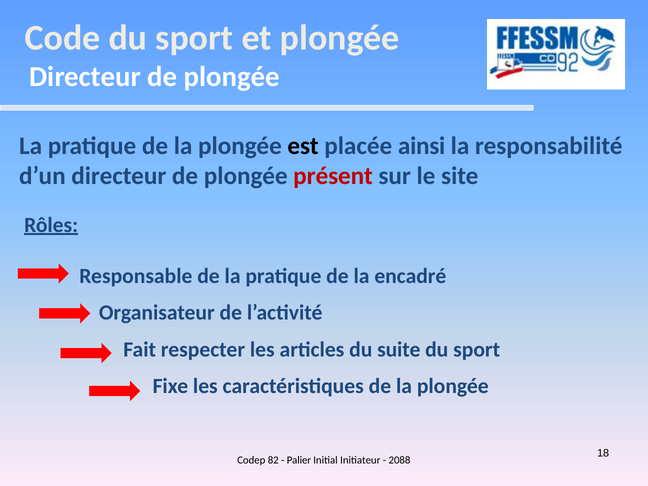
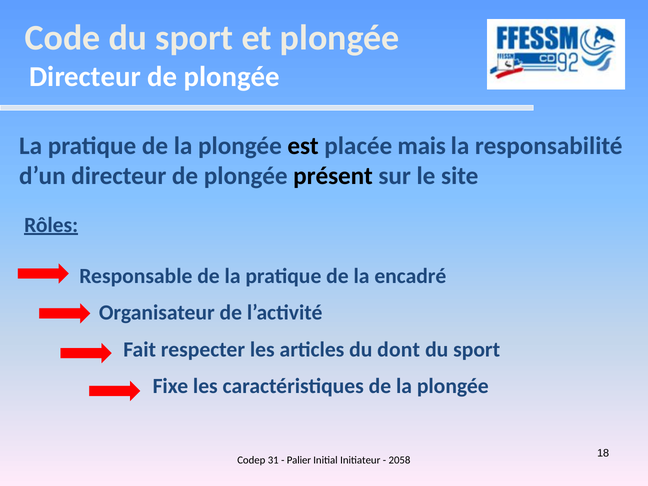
ainsi: ainsi -> mais (422, 146)
présent colour: red -> black (333, 176)
suite: suite -> dont (399, 349)
82: 82 -> 31 (273, 460)
2088: 2088 -> 2058 (399, 460)
